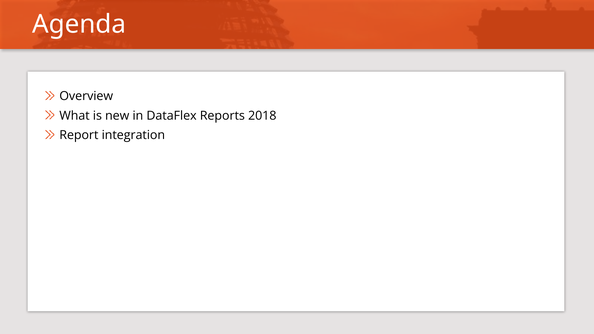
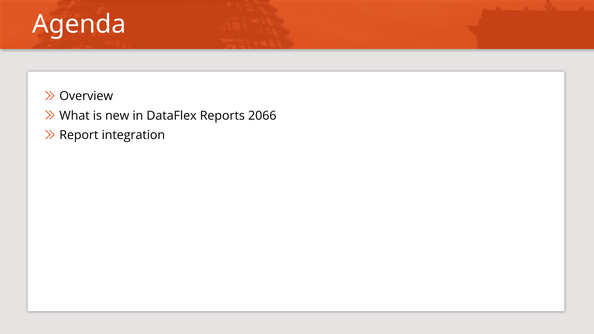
2018: 2018 -> 2066 (262, 116)
